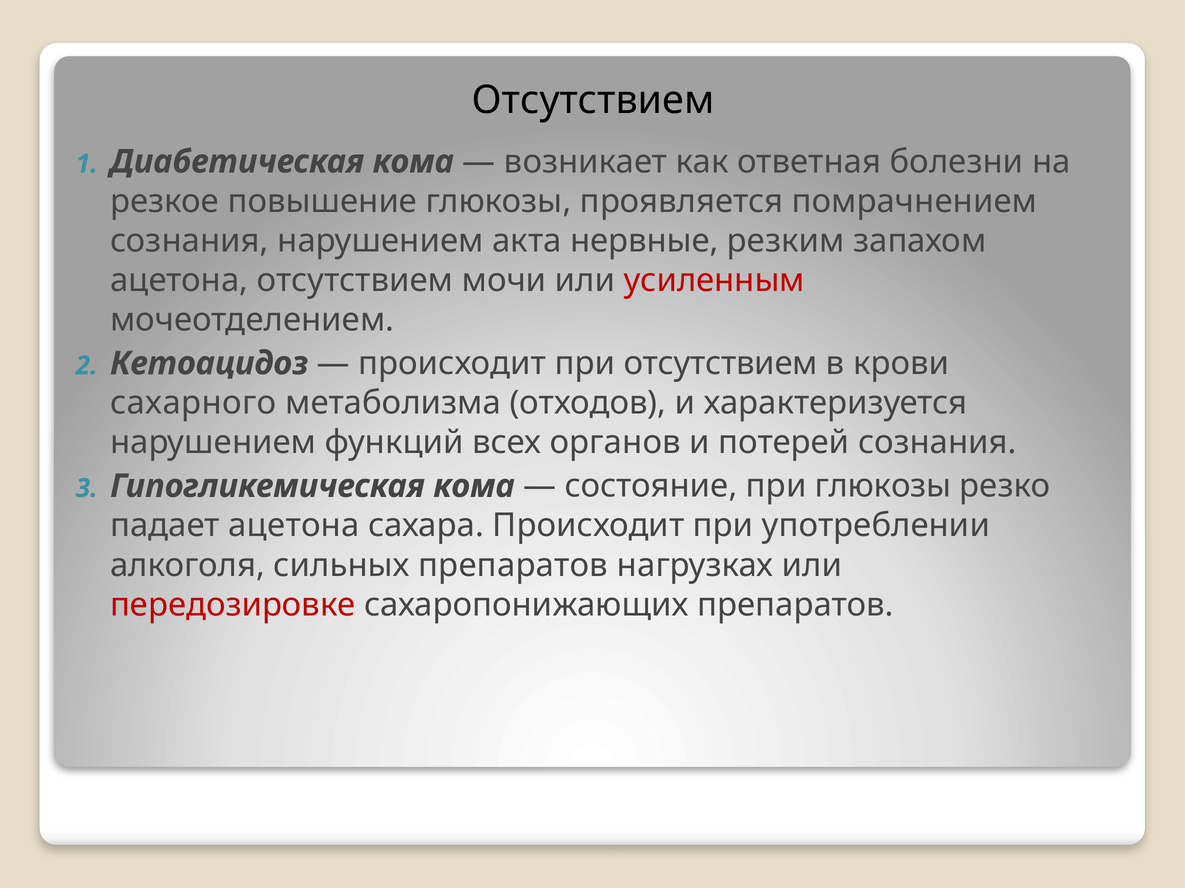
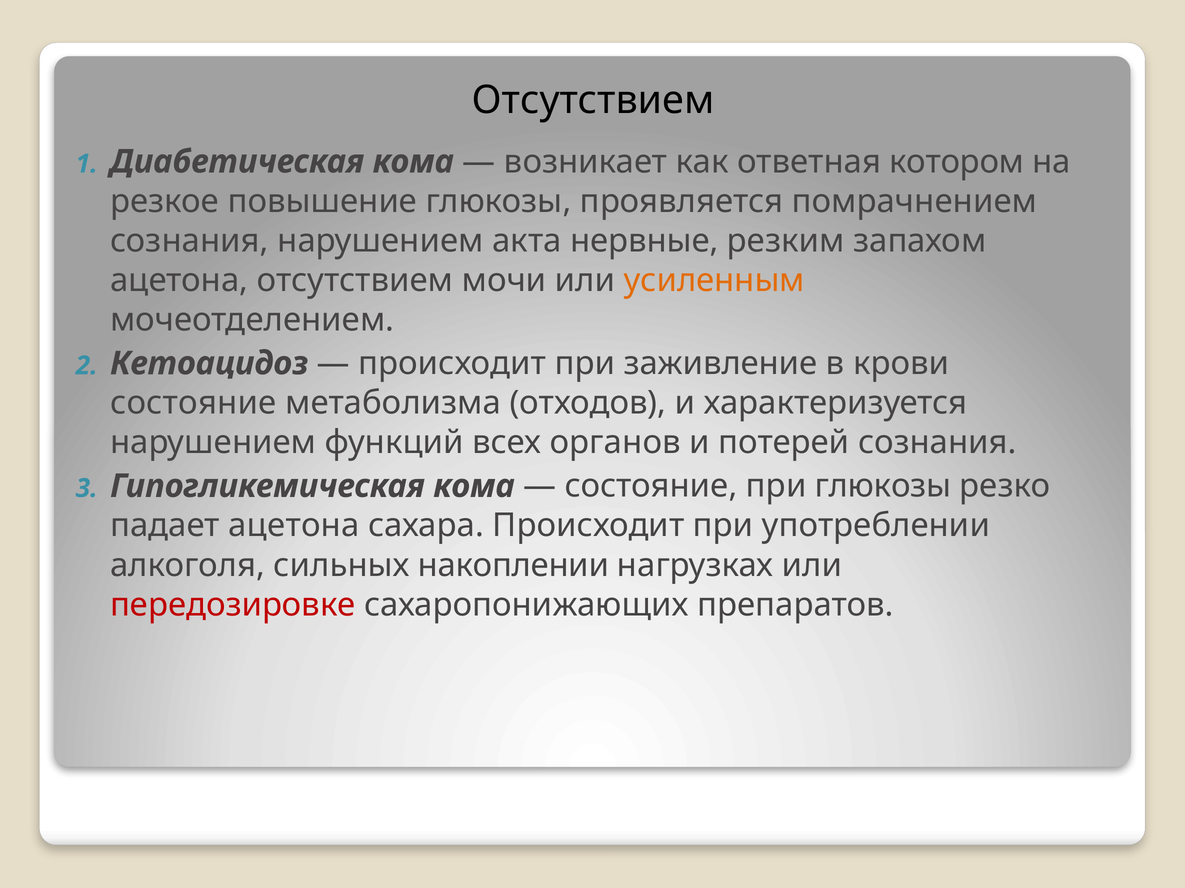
болезни: болезни -> котором (957, 162)
усиленным colour: red -> orange (714, 280)
при отсутствием: отсутствием -> заживление (721, 364)
сахарного: сахарного -> состояние (193, 403)
сильных препаратов: препаратов -> накоплении (513, 566)
